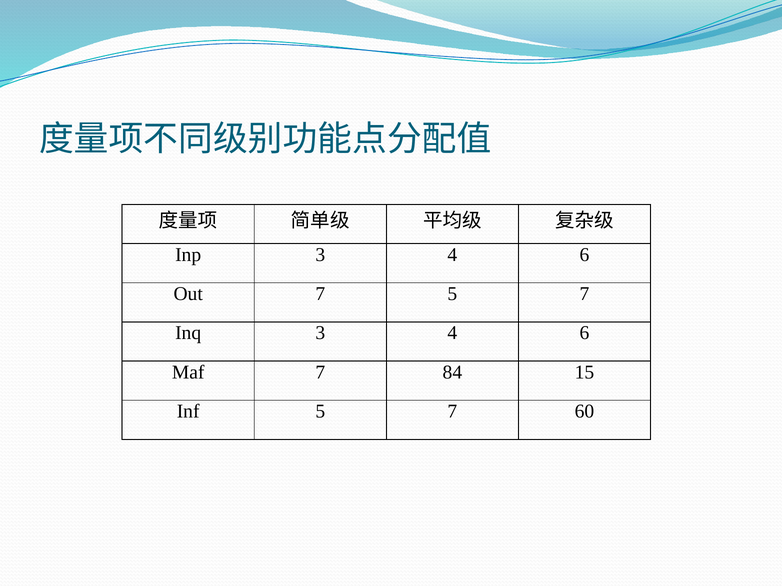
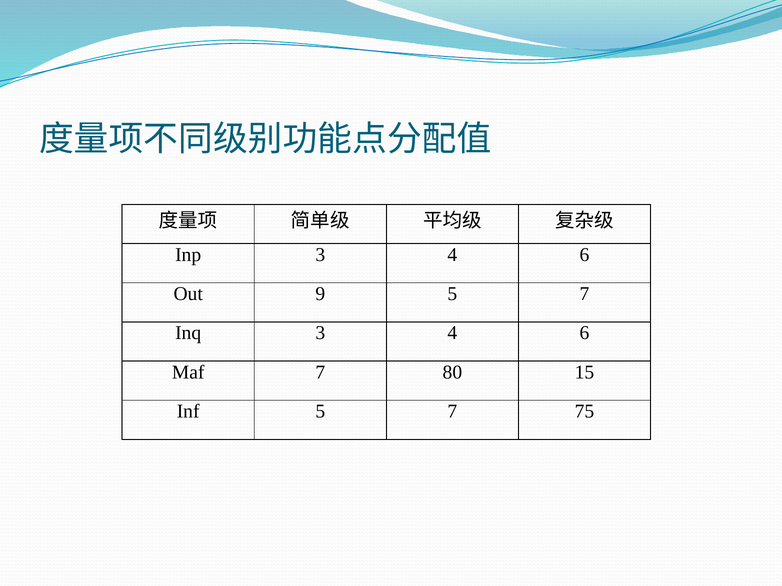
Out 7: 7 -> 9 (320, 294)
84: 84 -> 80 (452, 372)
60: 60 -> 75 (584, 412)
